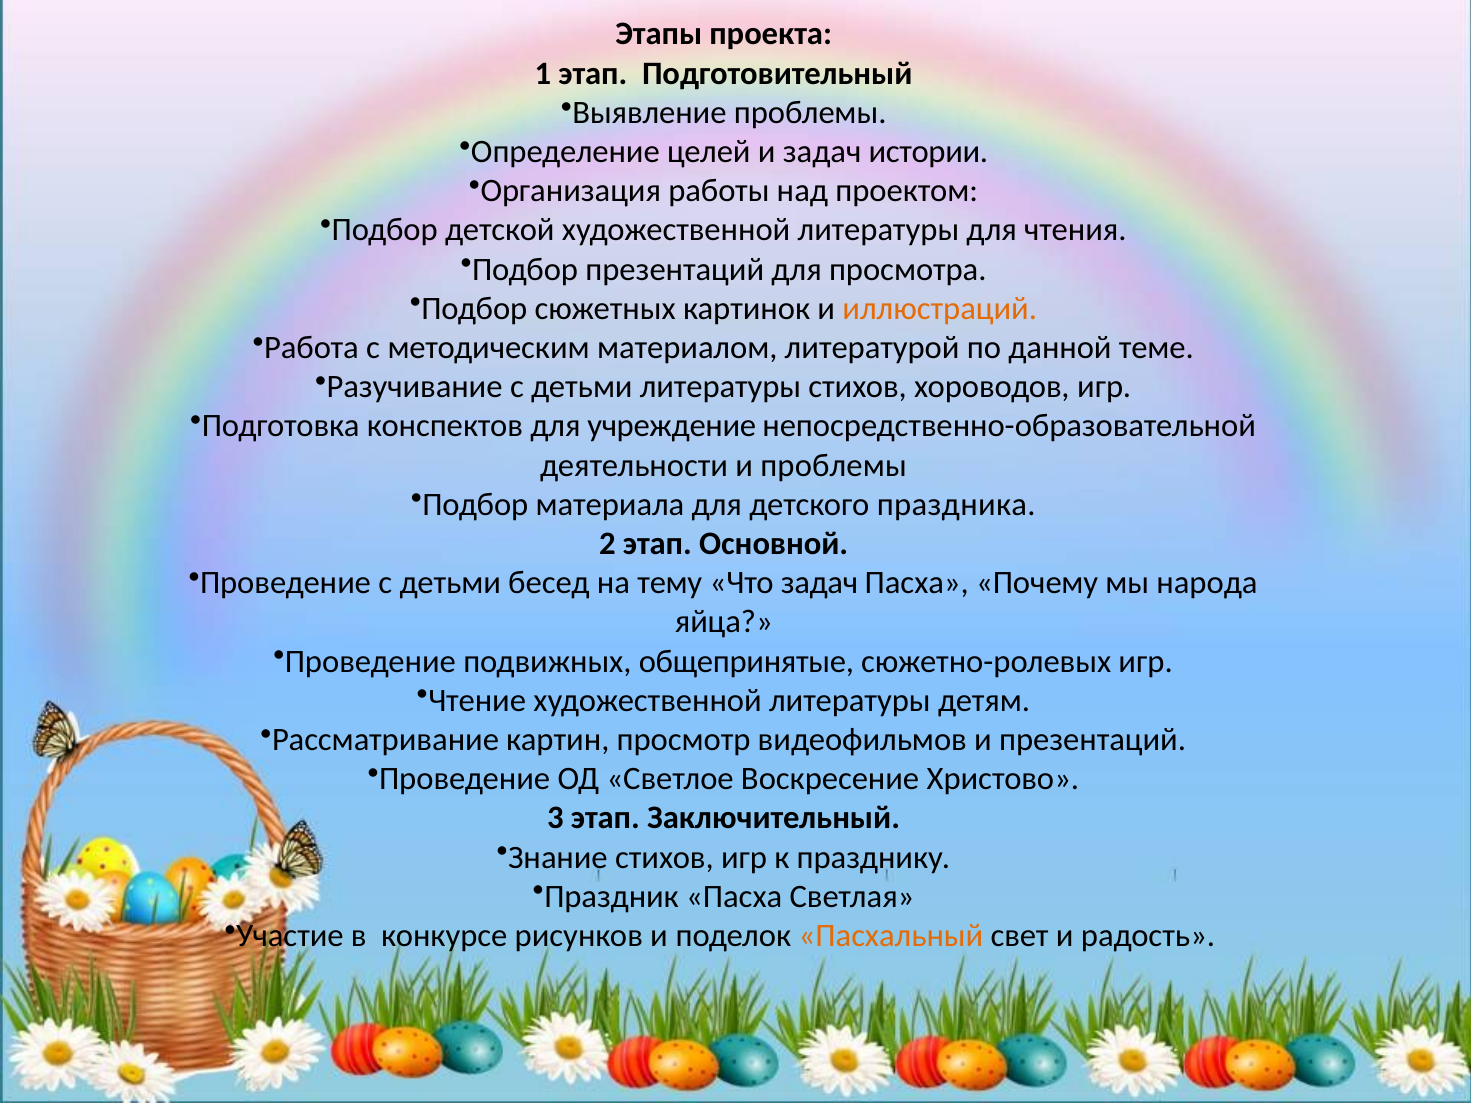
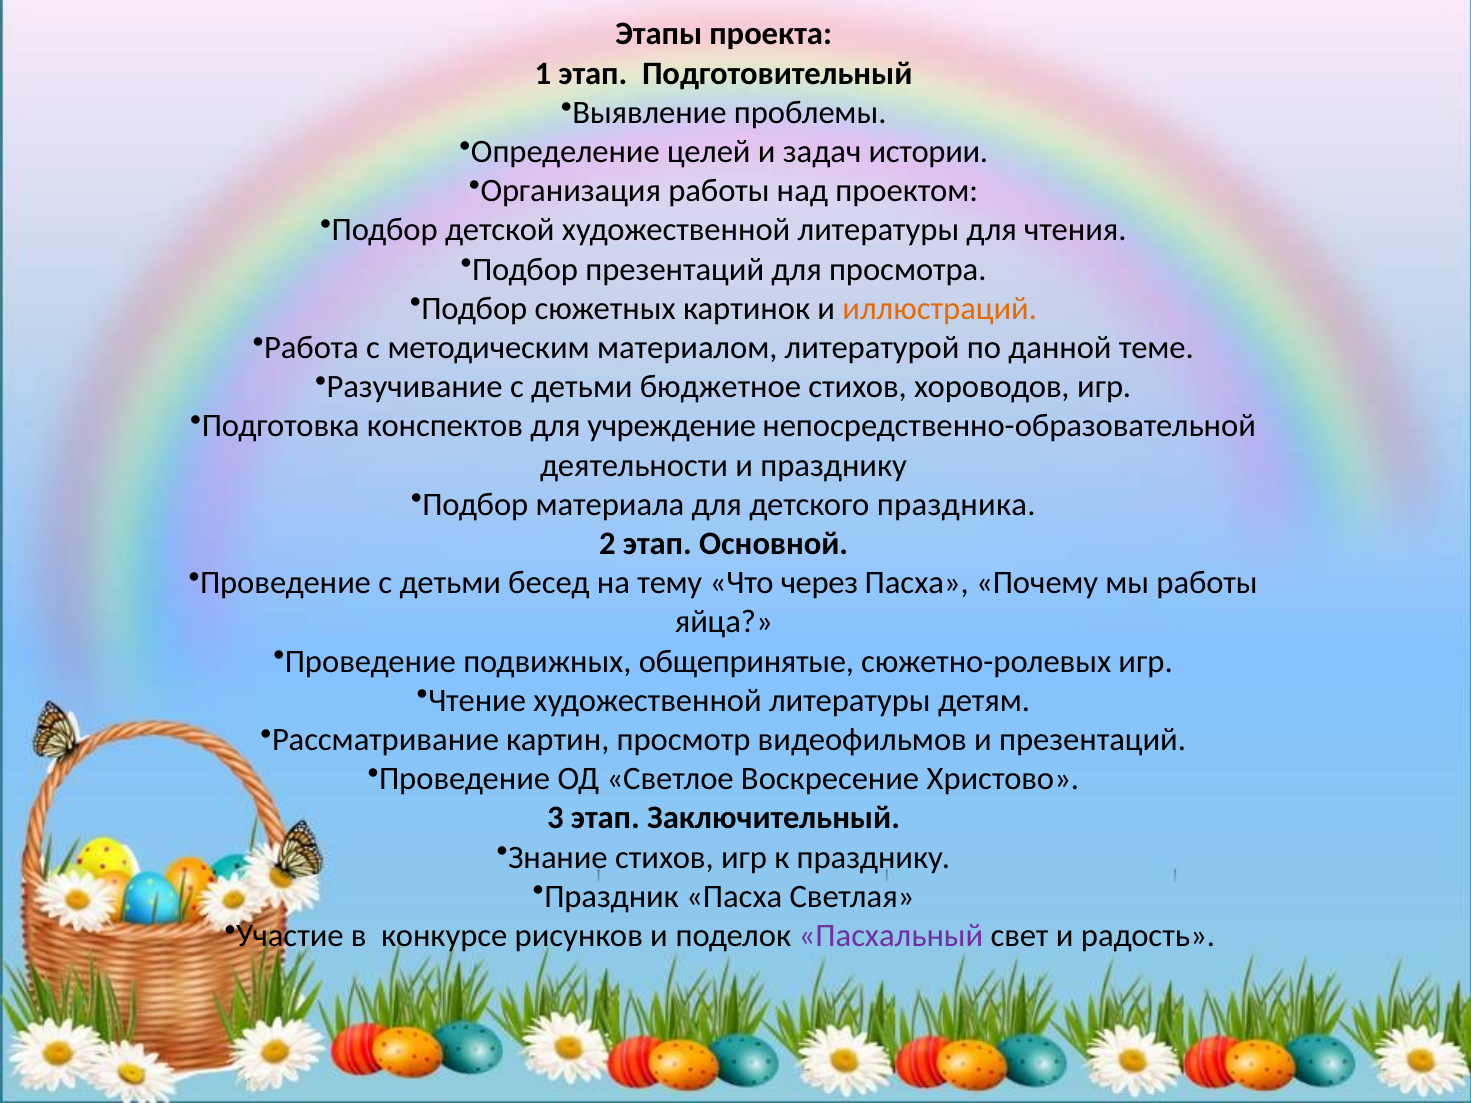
детьми литературы: литературы -> бюджетное (720, 387)
и проблемы: проблемы -> празднику (834, 466)
Что задач: задач -> через (819, 583)
мы народа: народа -> работы (1207, 583)
Пасхальный colour: orange -> purple (891, 936)
